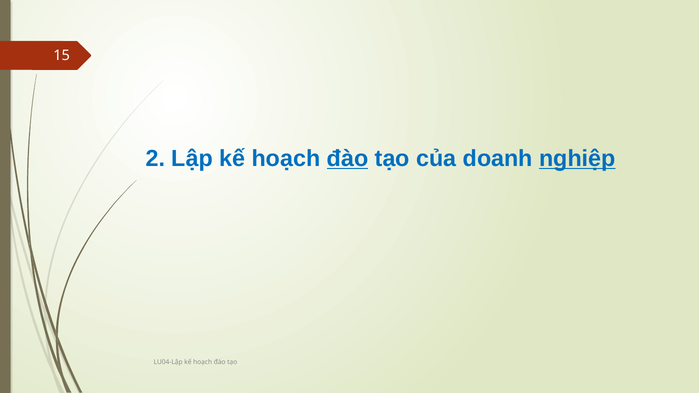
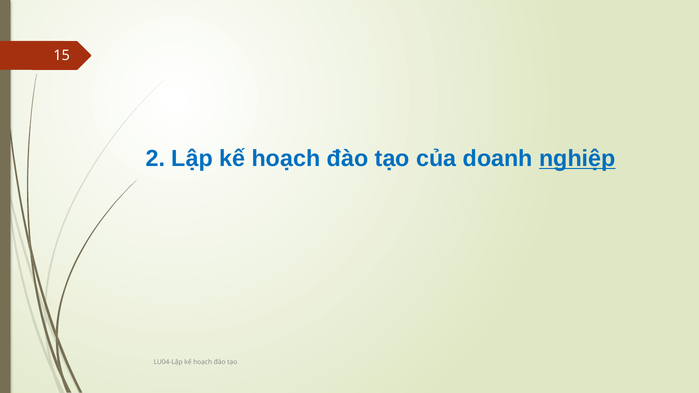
đào underline: present -> none (348, 159)
